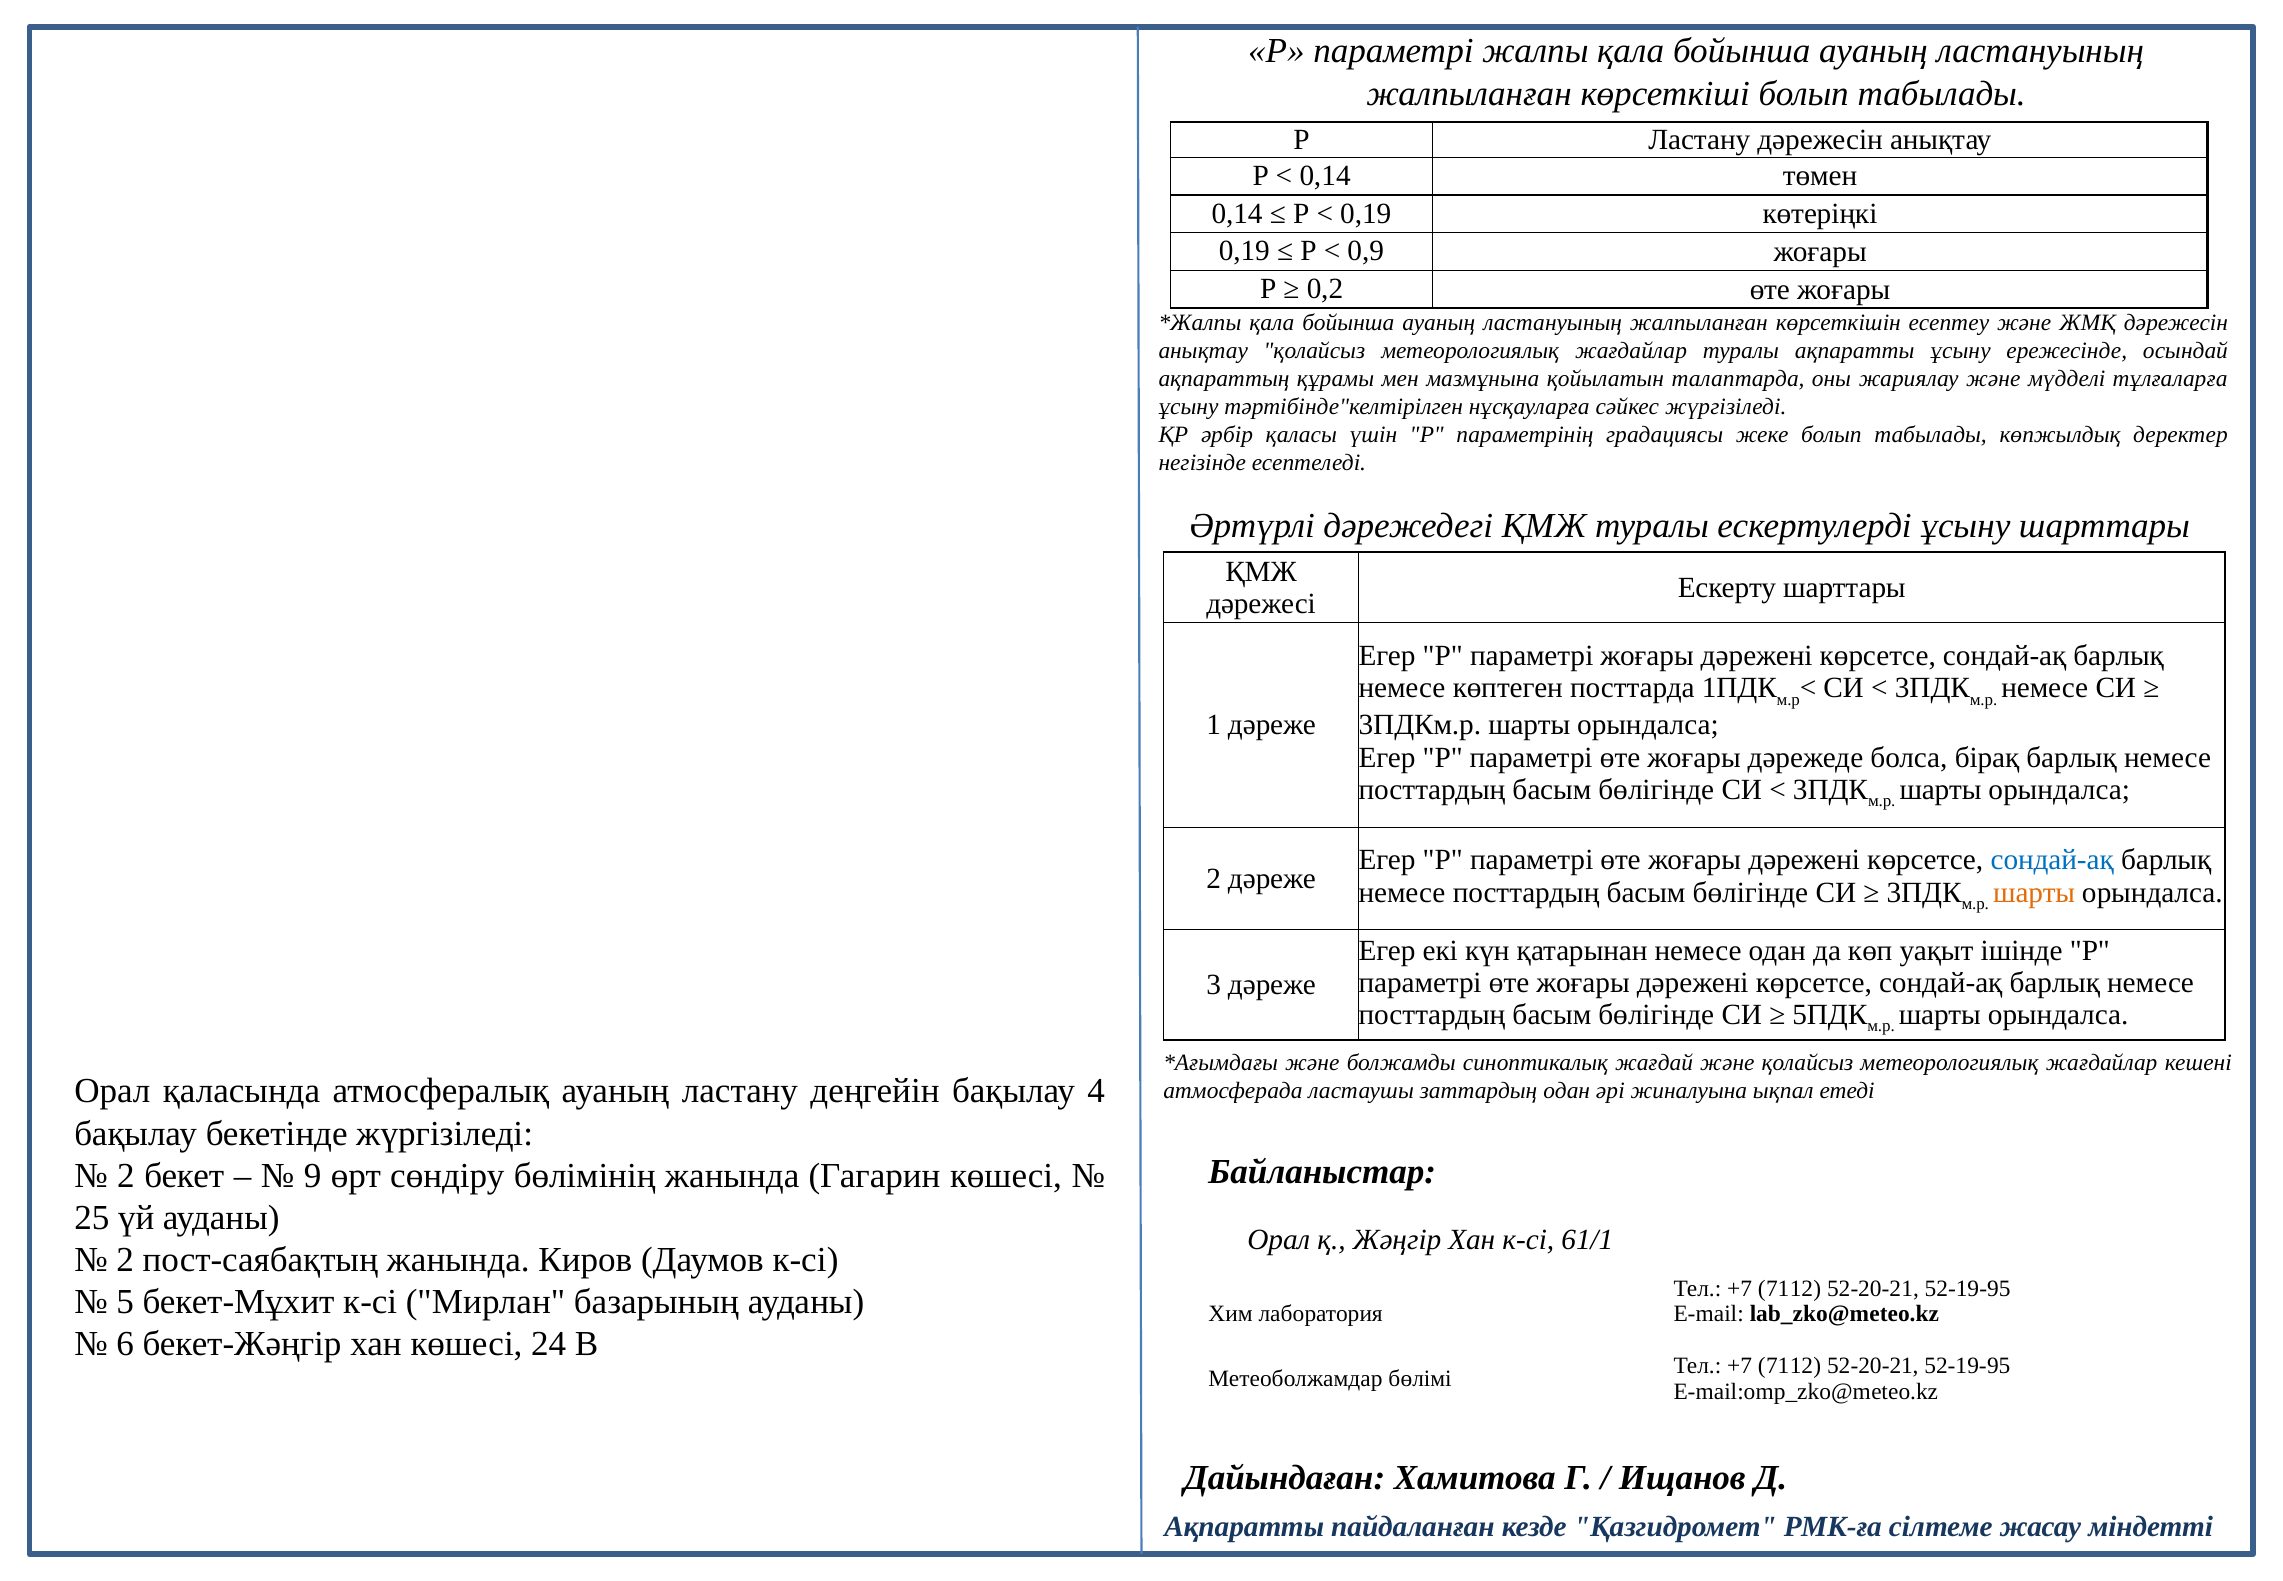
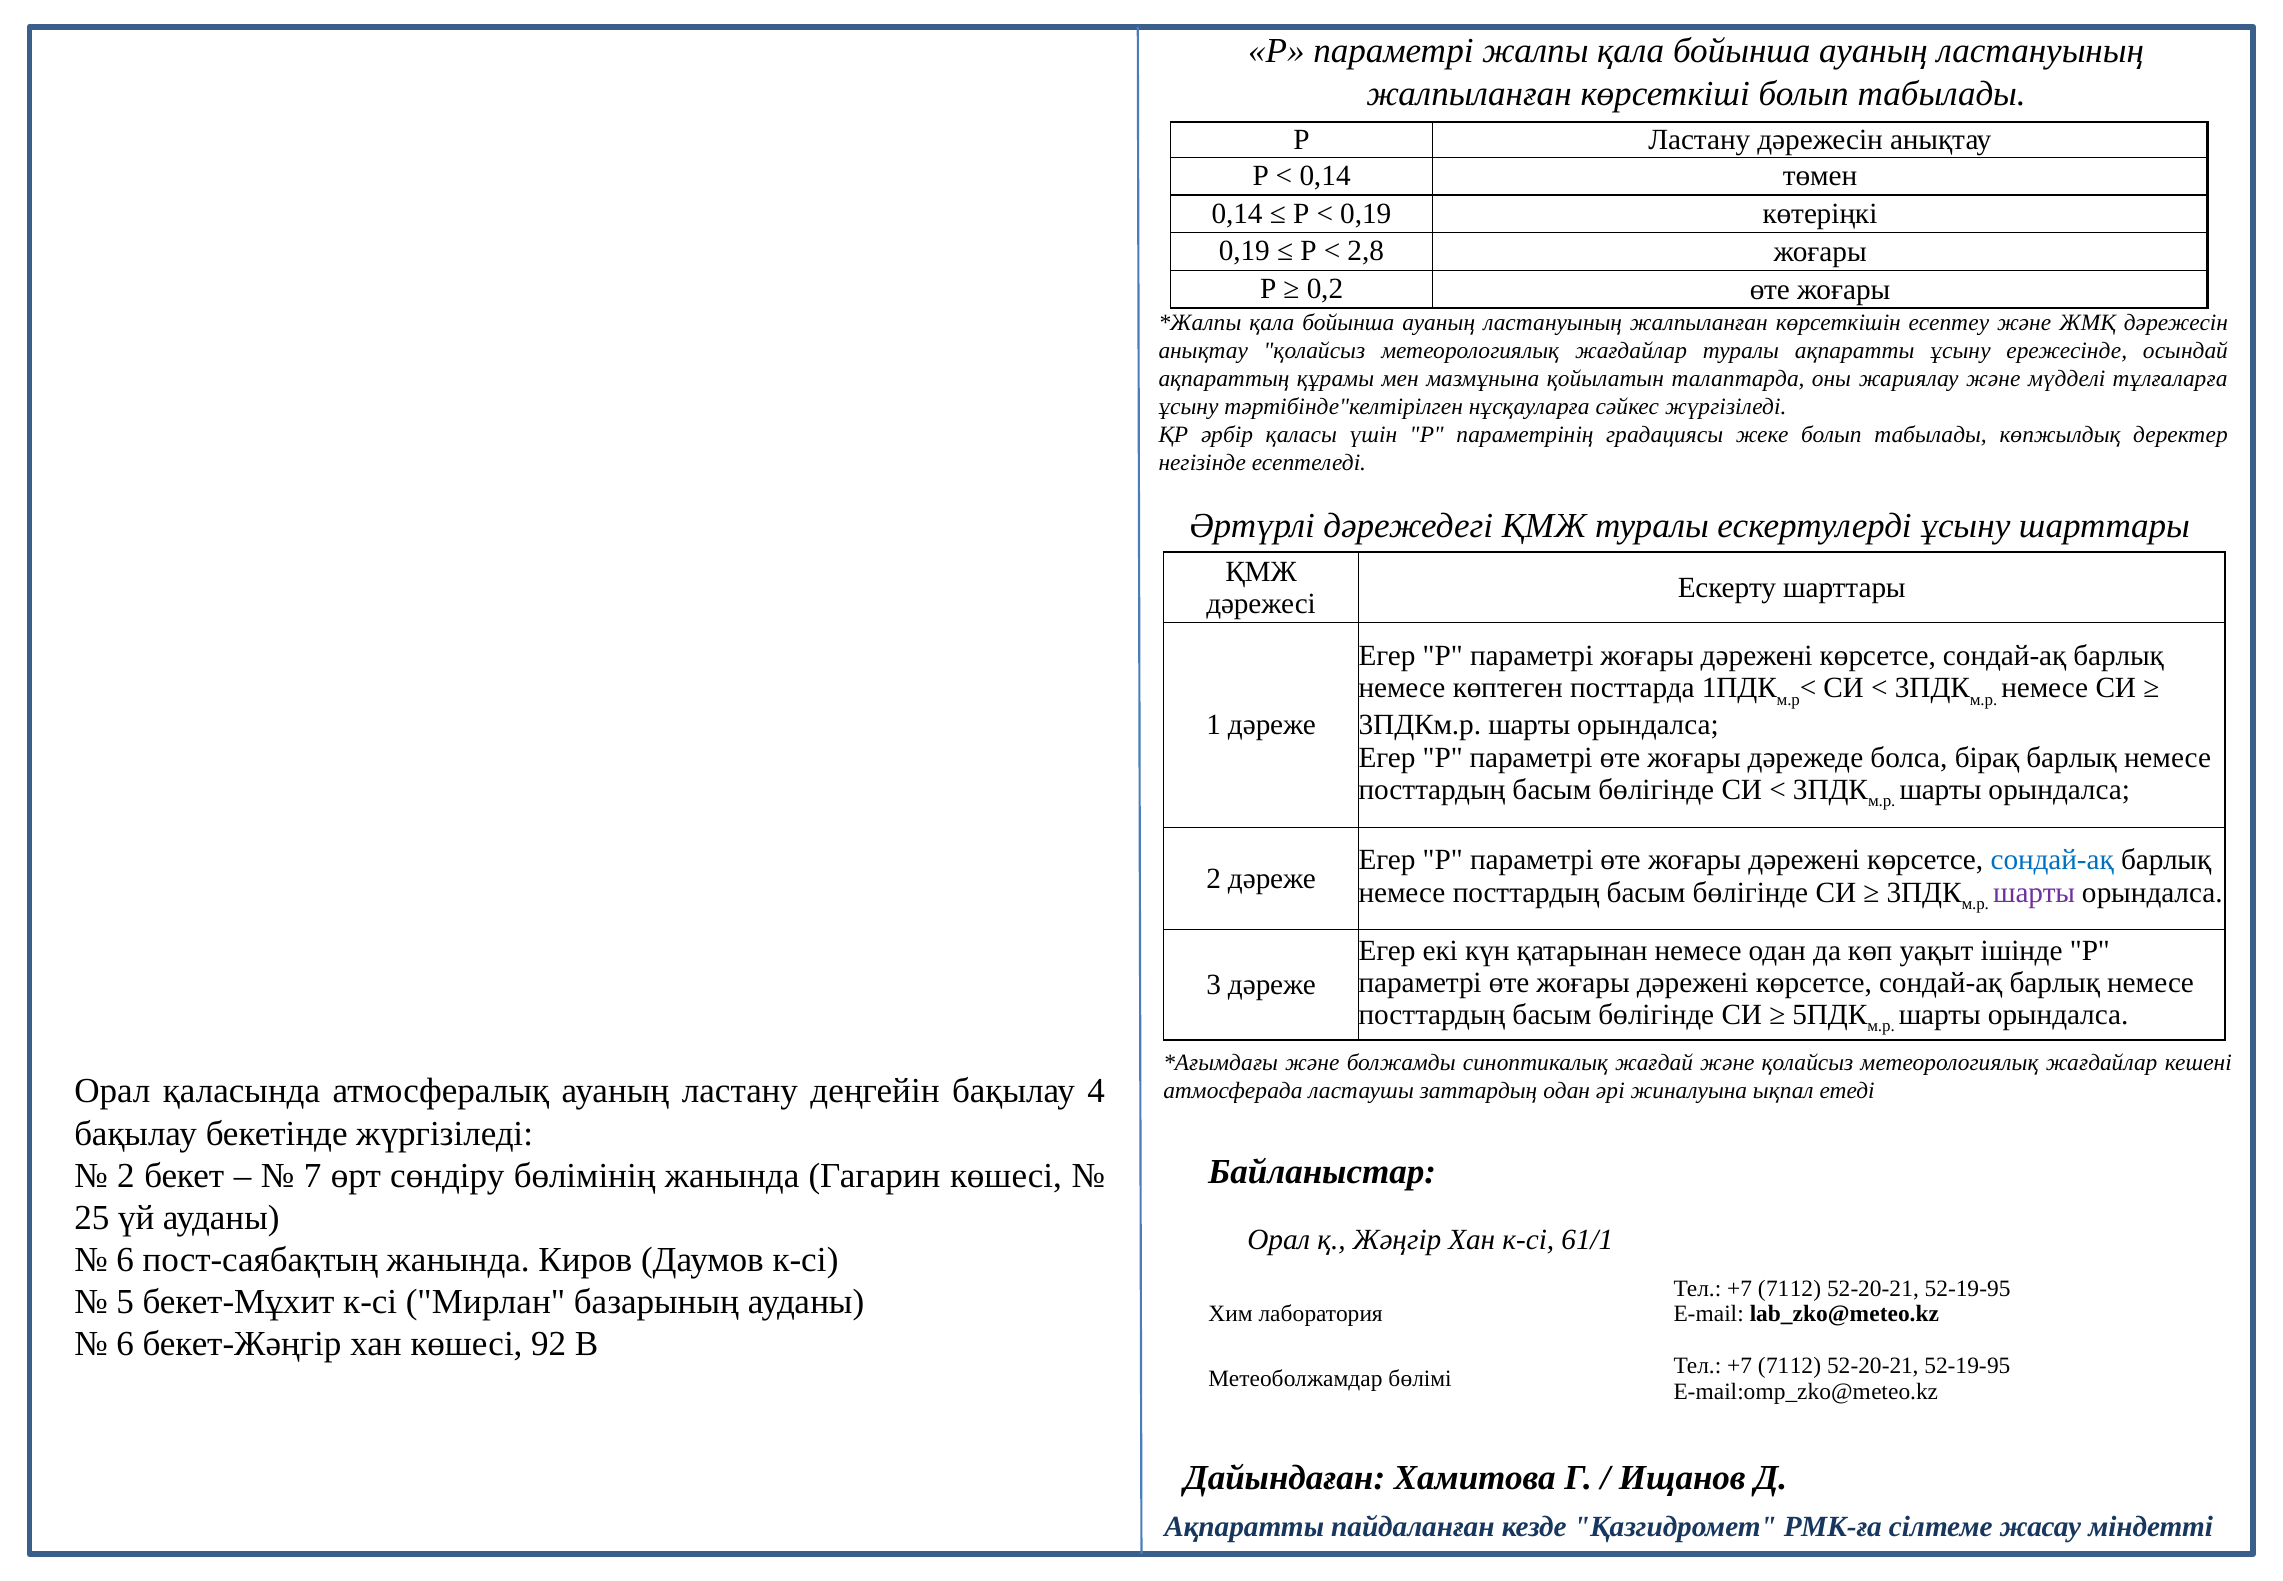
0,9: 0,9 -> 2,8 (1366, 251)
шарты colour: orange -> purple (2034, 892)
9: 9 -> 7 (313, 1175)
2: 2 -> 6 (125, 1260)
24: 24 -> 92 (549, 1344)
